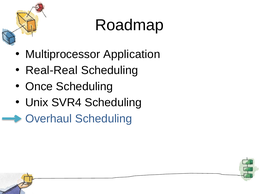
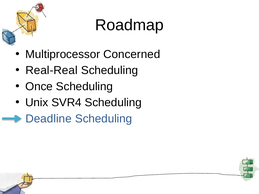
Application: Application -> Concerned (132, 54)
Overhaul: Overhaul -> Deadline (49, 119)
